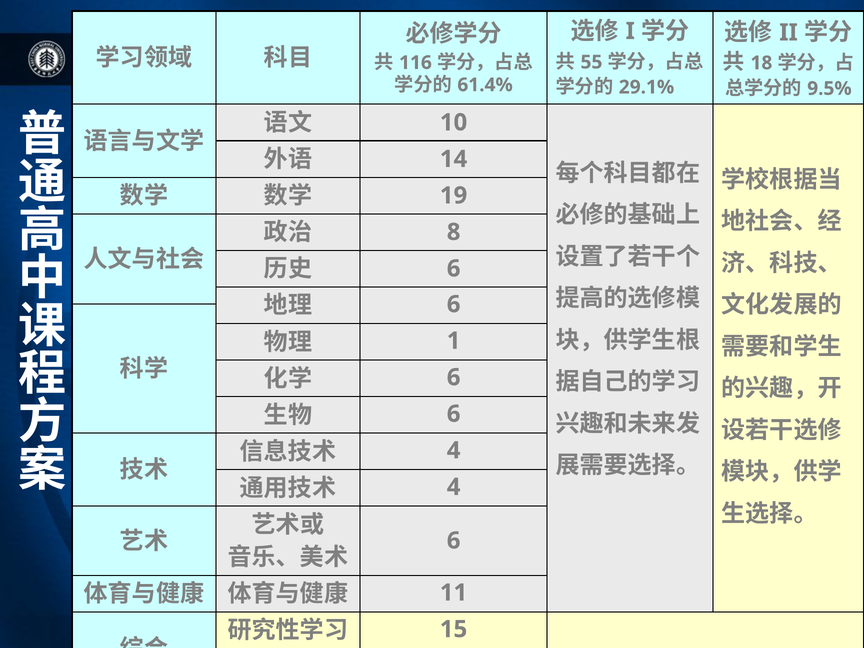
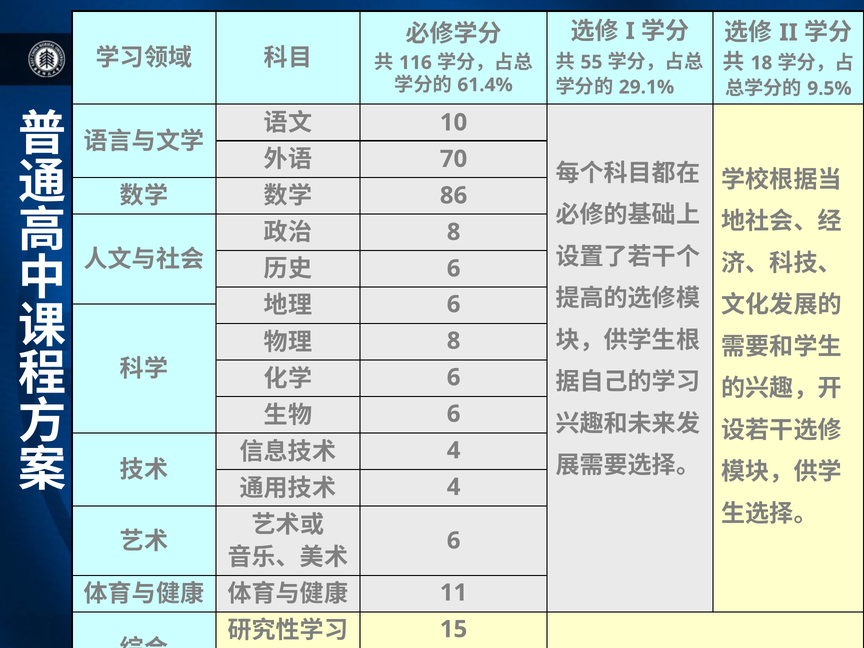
14: 14 -> 70 (454, 159)
19: 19 -> 86 (454, 196)
1: 1 -> 8 (454, 341)
